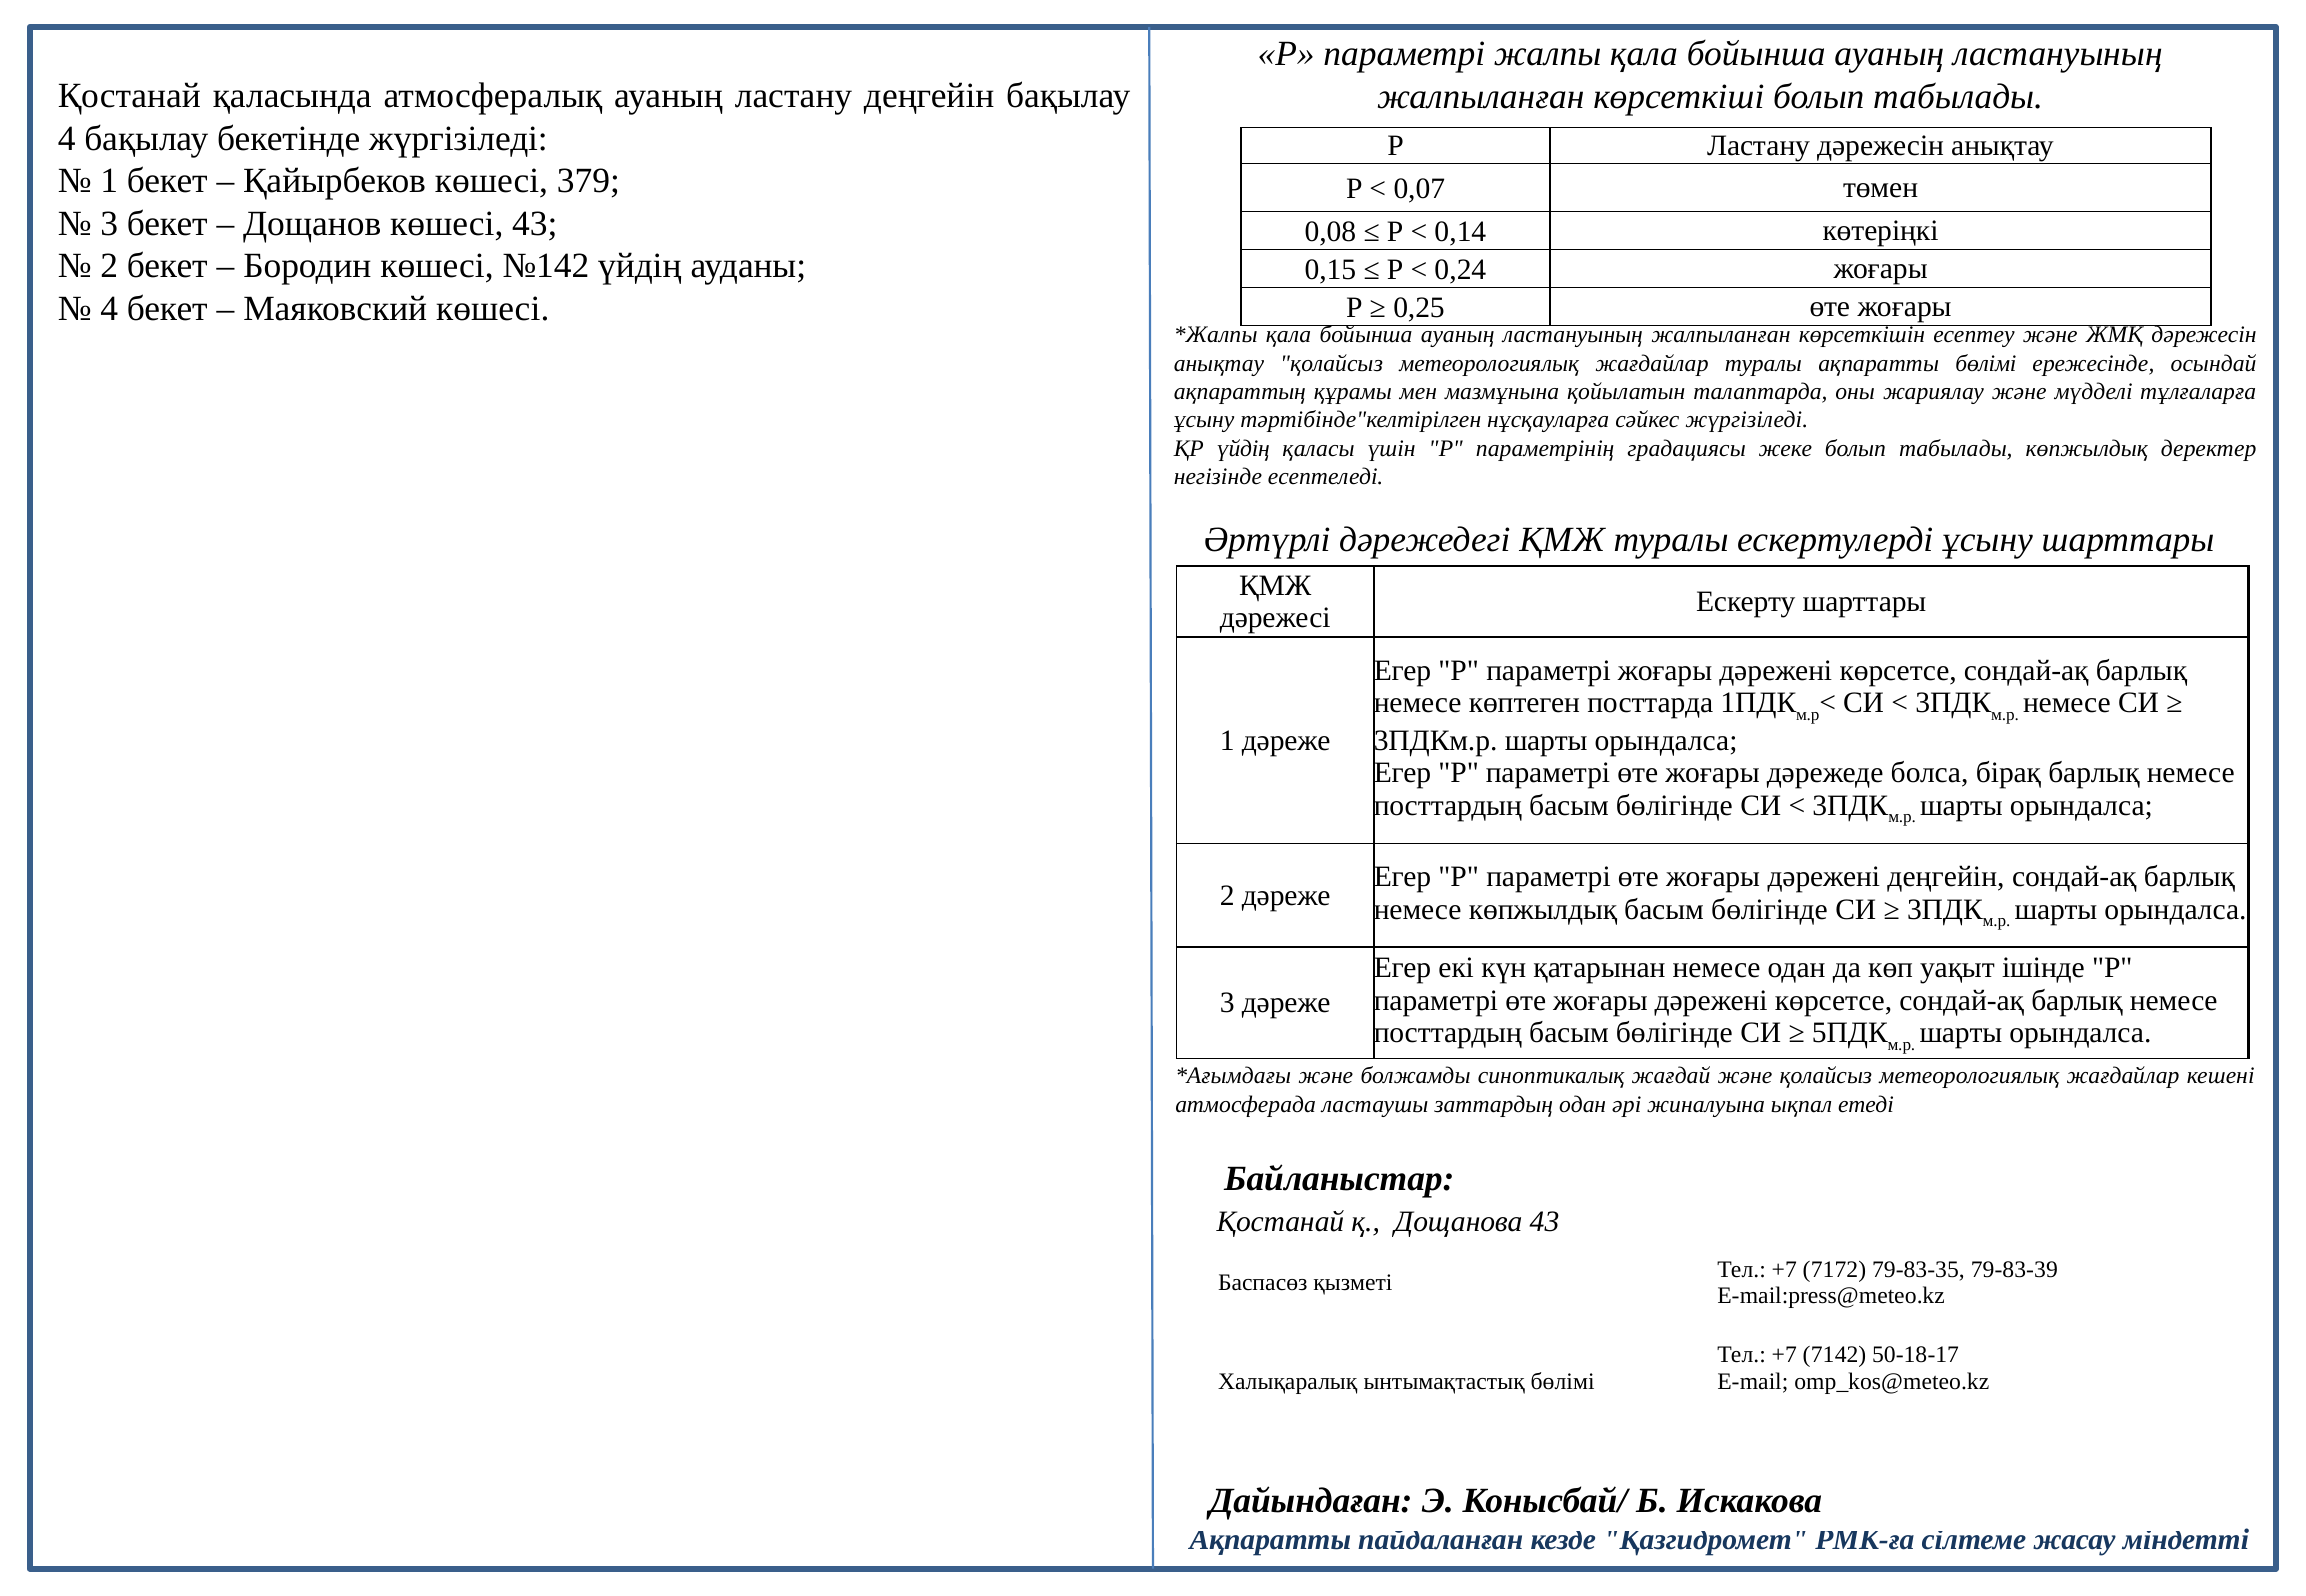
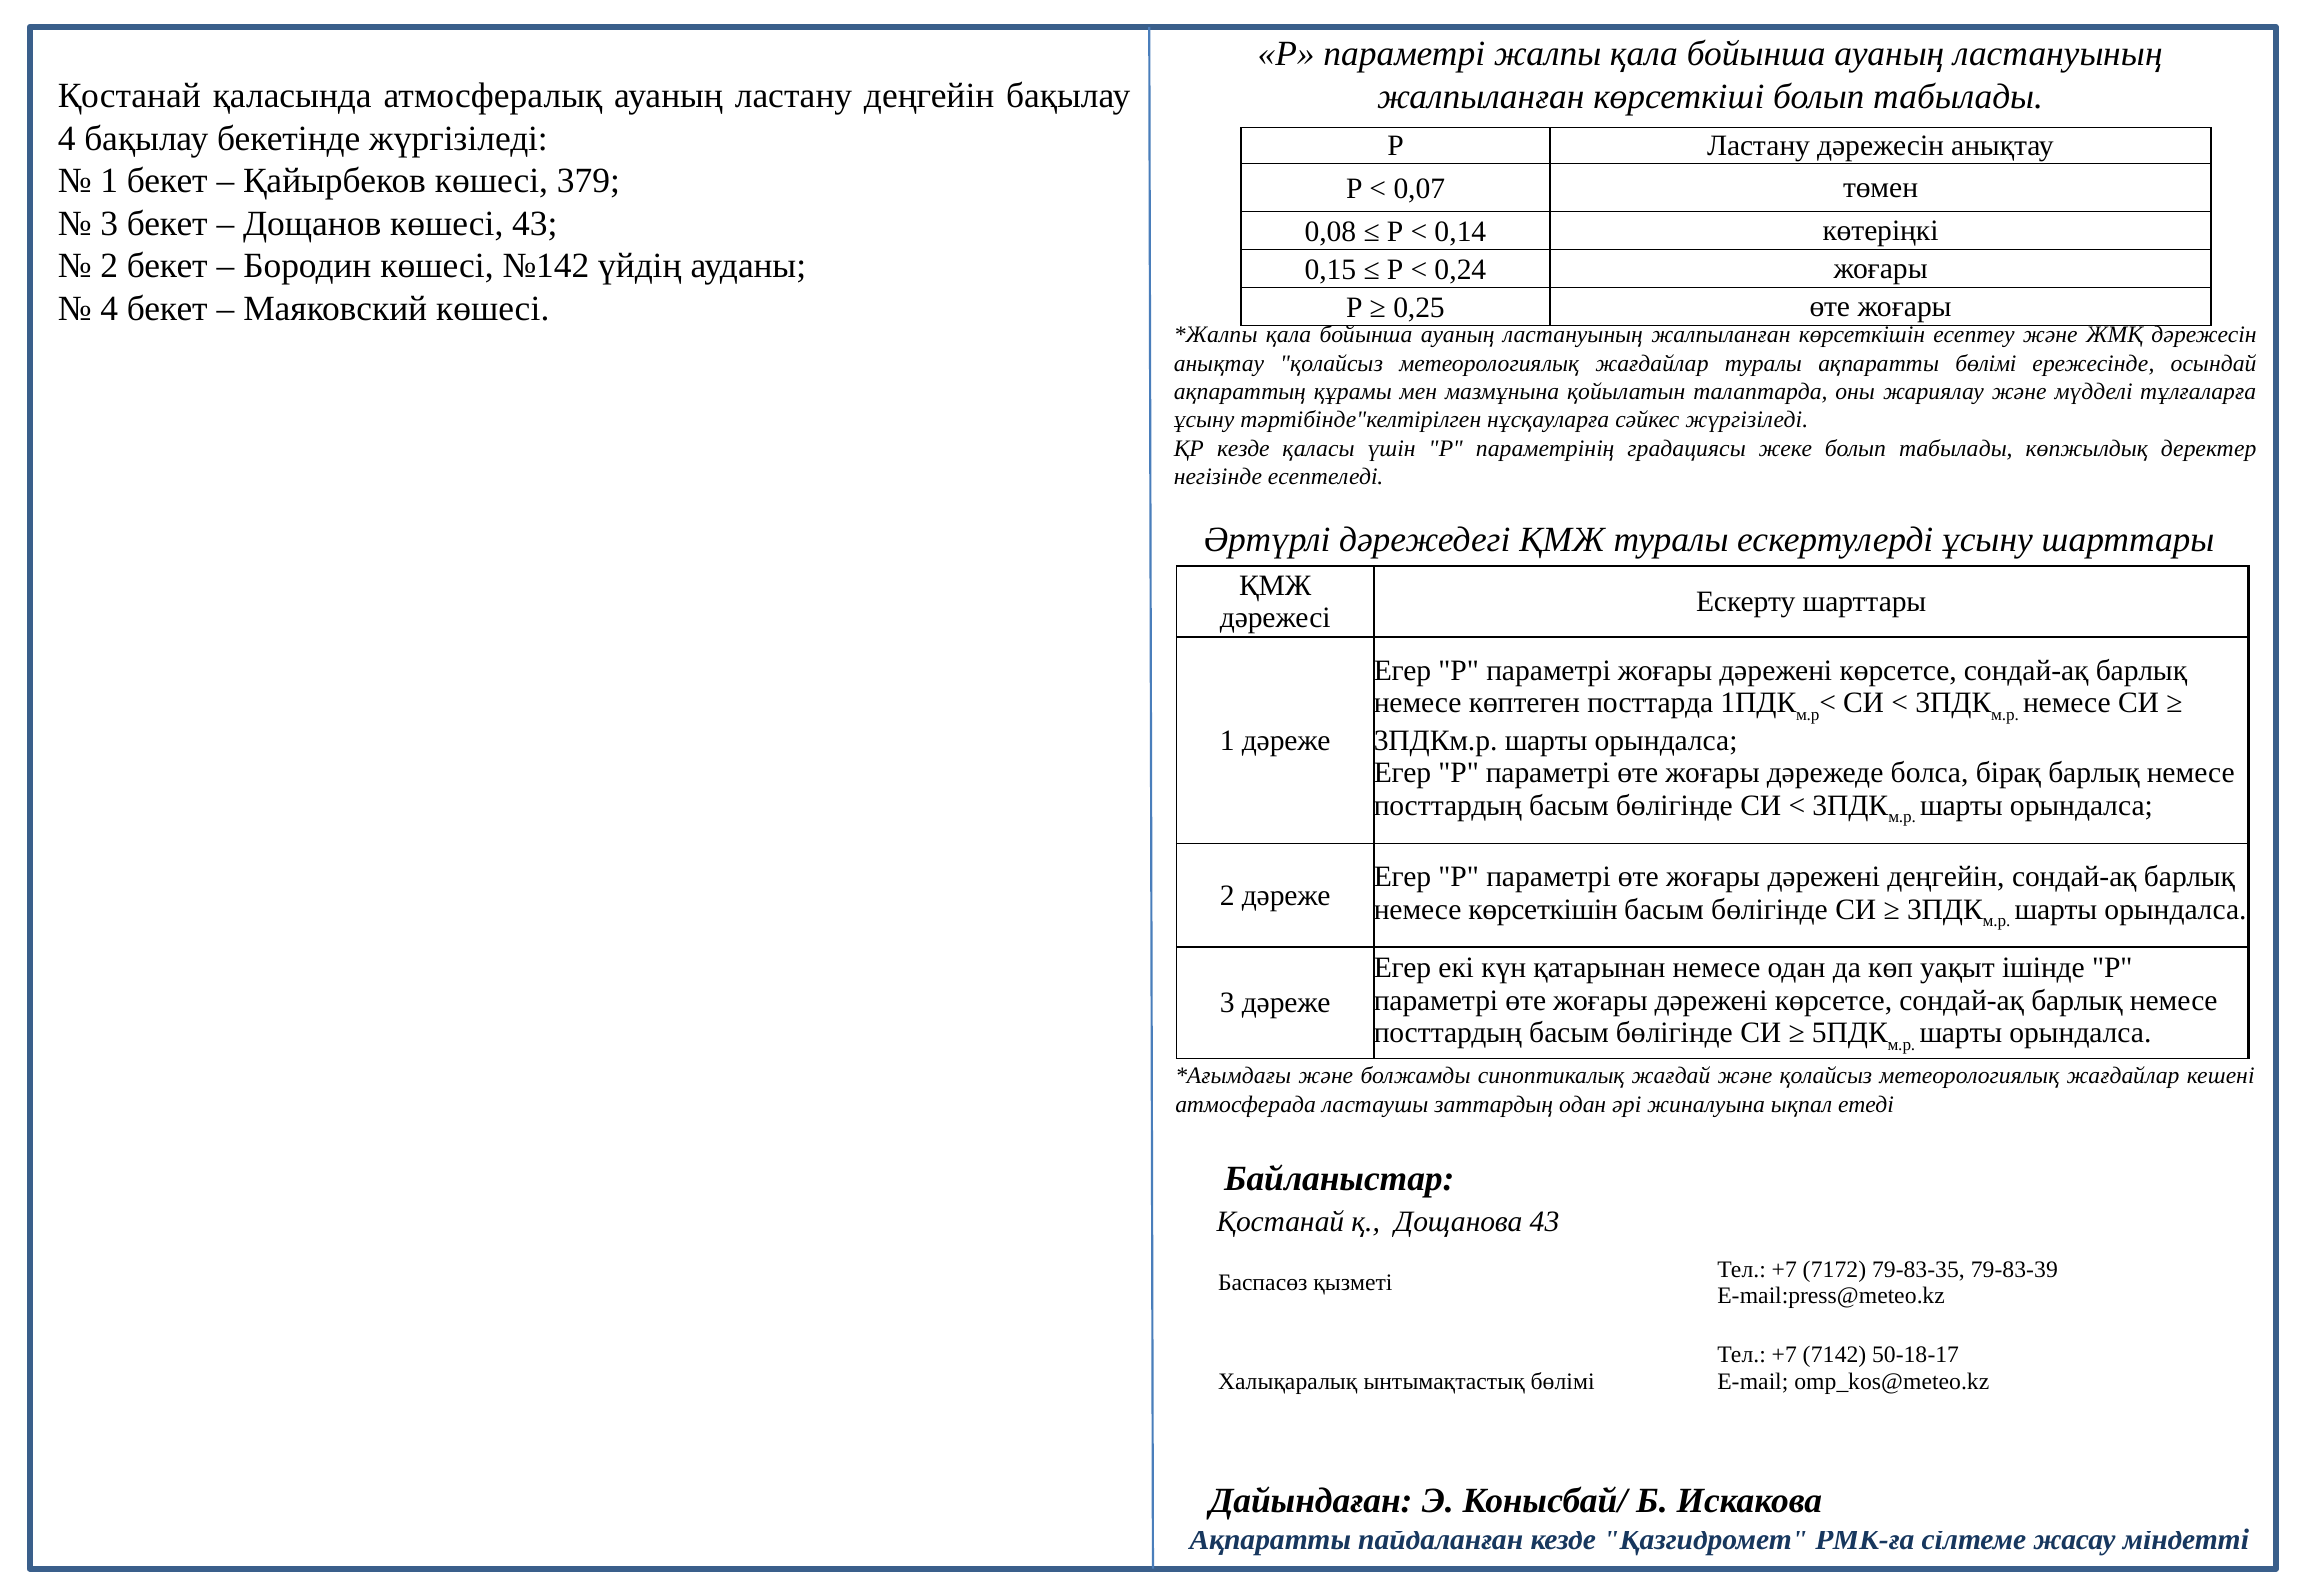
ҚР үйдің: үйдің -> кезде (1243, 449)
немесе көпжылдық: көпжылдық -> көрсеткішін (1543, 910)
